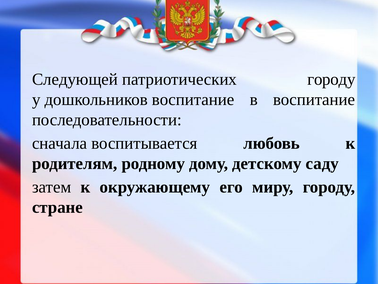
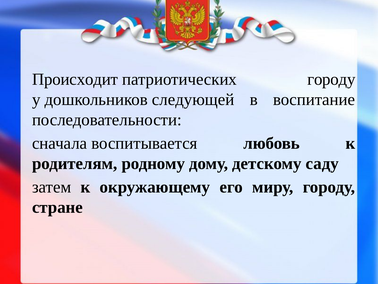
Следующей: Следующей -> Происходит (75, 79)
дошкольников воспитание: воспитание -> следующей (193, 99)
